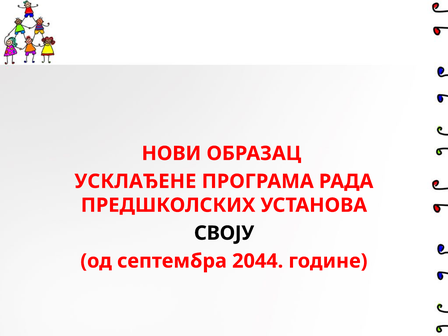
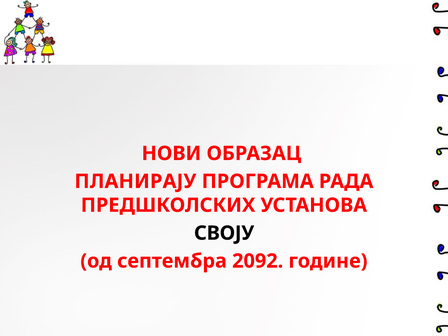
УСКЛАЂЕНЕ: УСКЛАЂЕНЕ -> ПЛАНИРАЈУ (135, 181)
2044: 2044 -> 2092 (258, 261)
